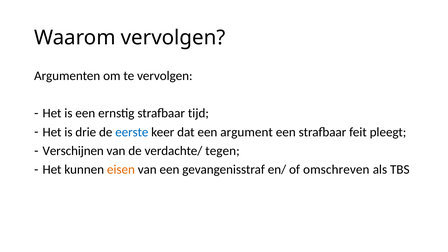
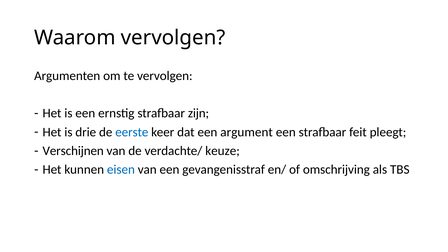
tijd: tijd -> zijn (198, 113)
tegen: tegen -> keuze (223, 151)
eisen colour: orange -> blue (121, 170)
omschreven: omschreven -> omschrijving (336, 170)
